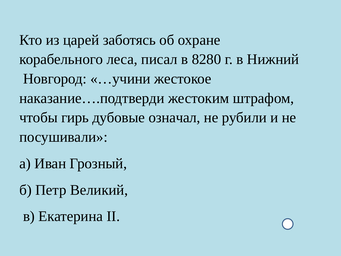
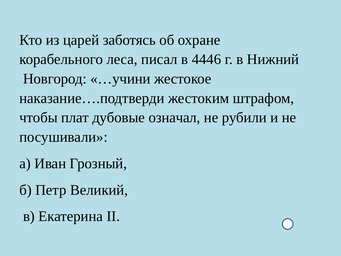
8280: 8280 -> 4446 (206, 59)
гирь: гирь -> плат (75, 117)
